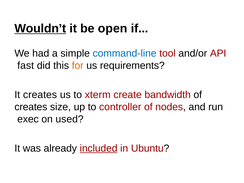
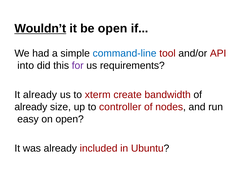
fast: fast -> into (26, 66)
for colour: orange -> purple (78, 66)
It creates: creates -> already (40, 95)
creates: creates -> already (31, 107)
exec: exec -> easy (28, 119)
on used: used -> open (70, 119)
included underline: present -> none (99, 148)
